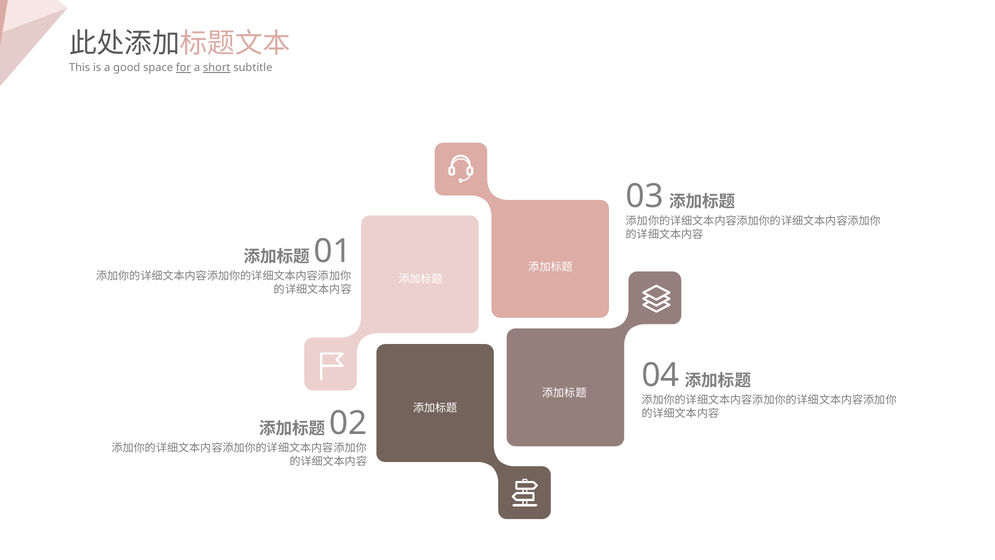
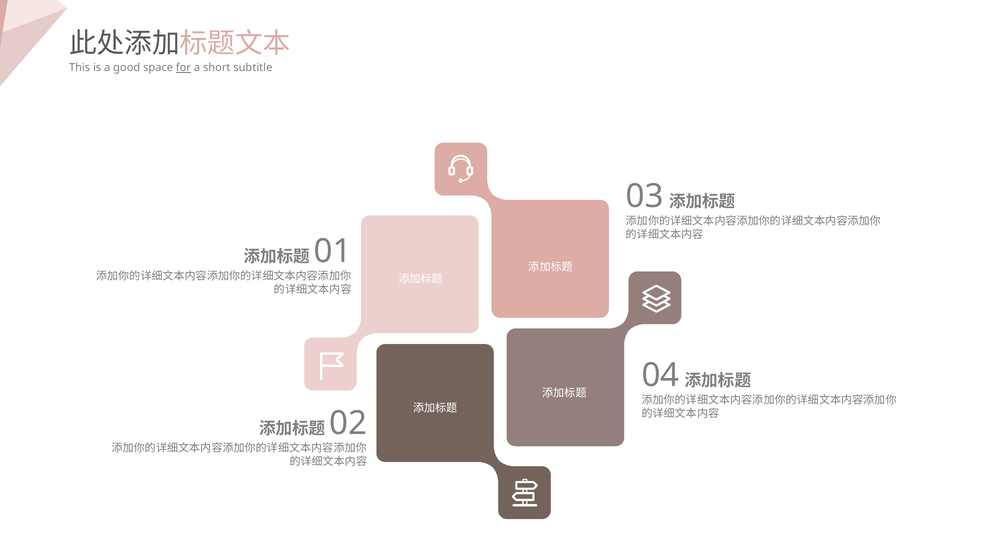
short underline: present -> none (217, 68)
